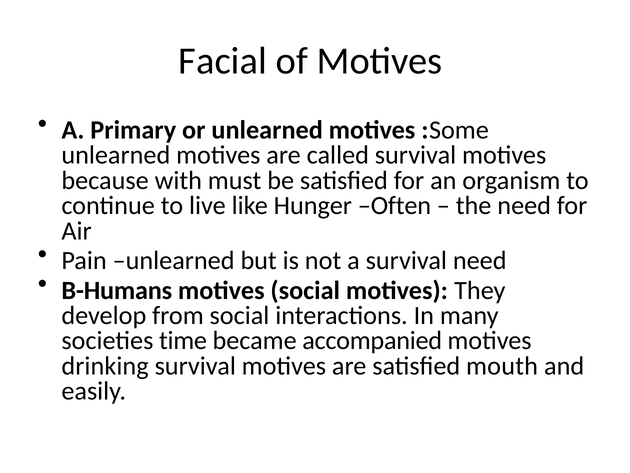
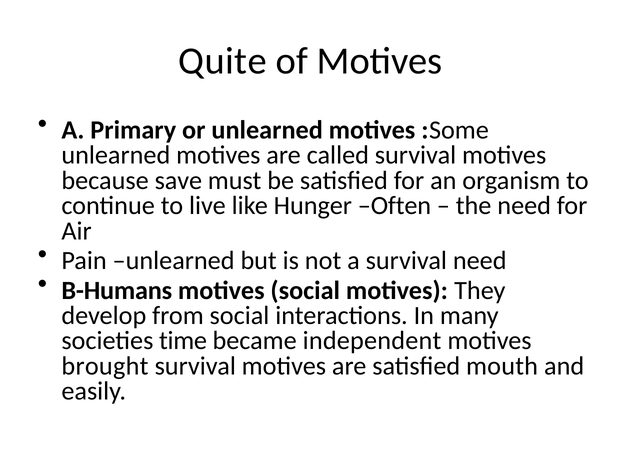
Facial: Facial -> Quite (223, 61)
with: with -> save (178, 180)
accompanied: accompanied -> independent (372, 340)
drinking: drinking -> brought (105, 366)
